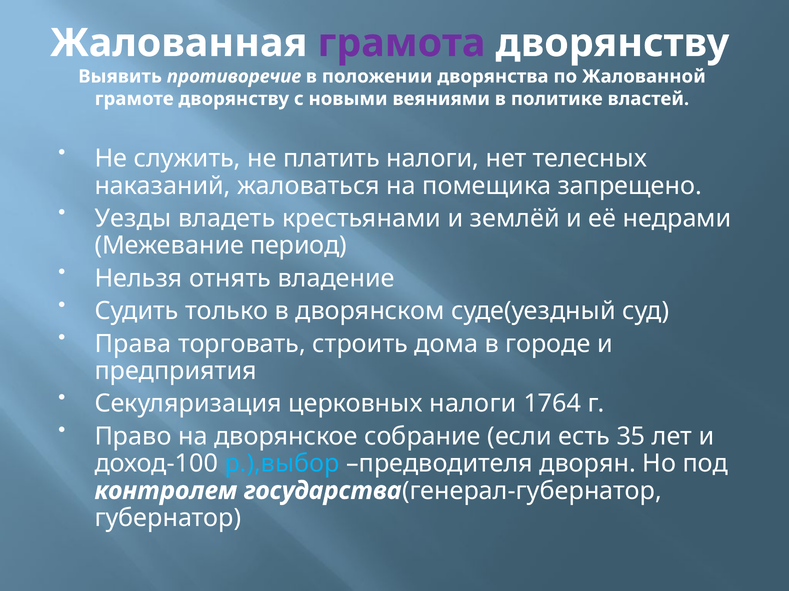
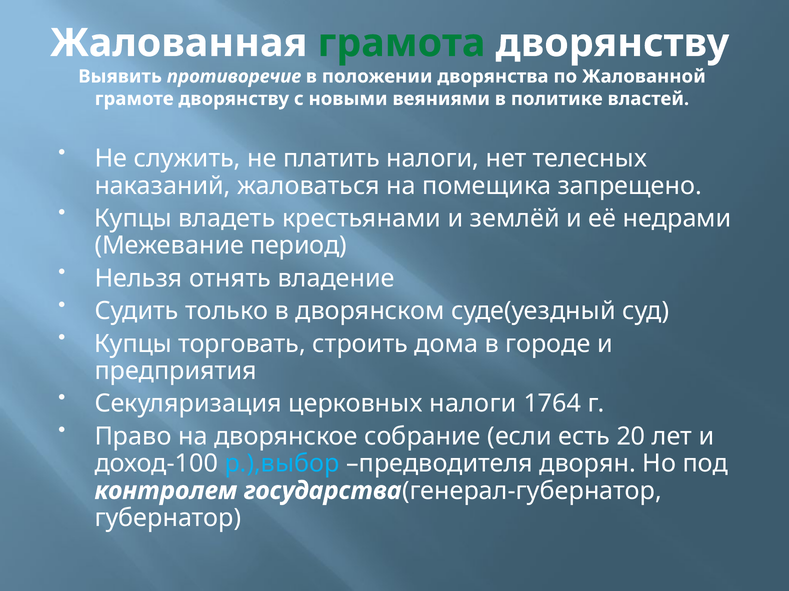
грамота colour: purple -> green (401, 43)
Уезды: Уезды -> Купцы (133, 219)
Права: Права -> Купцы (133, 344)
35: 35 -> 20 (631, 437)
